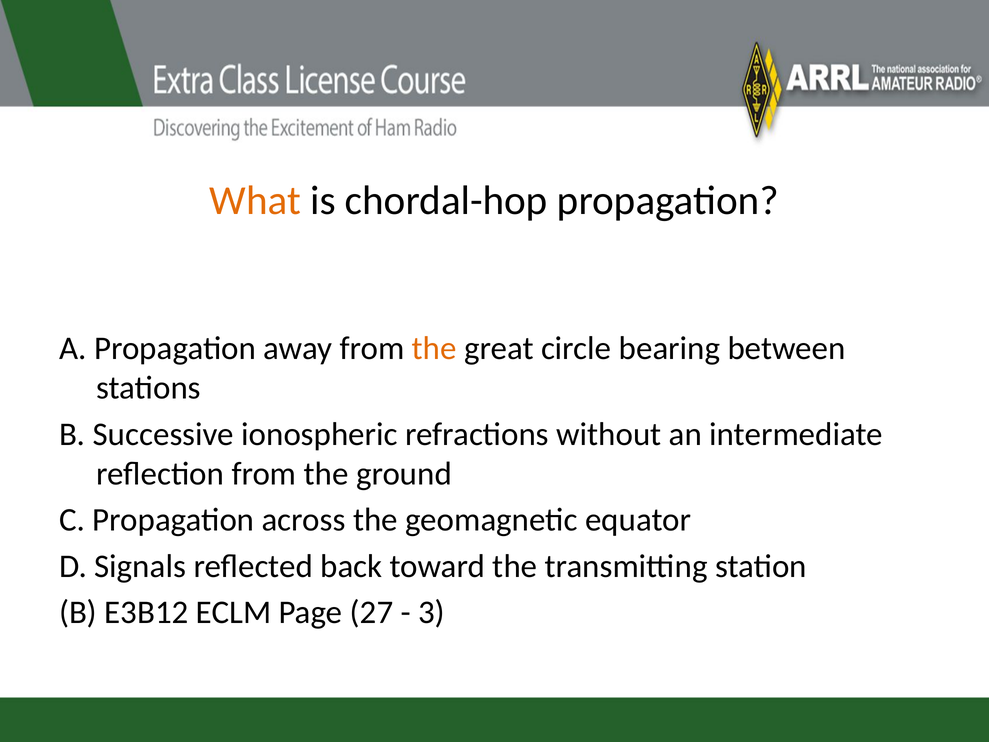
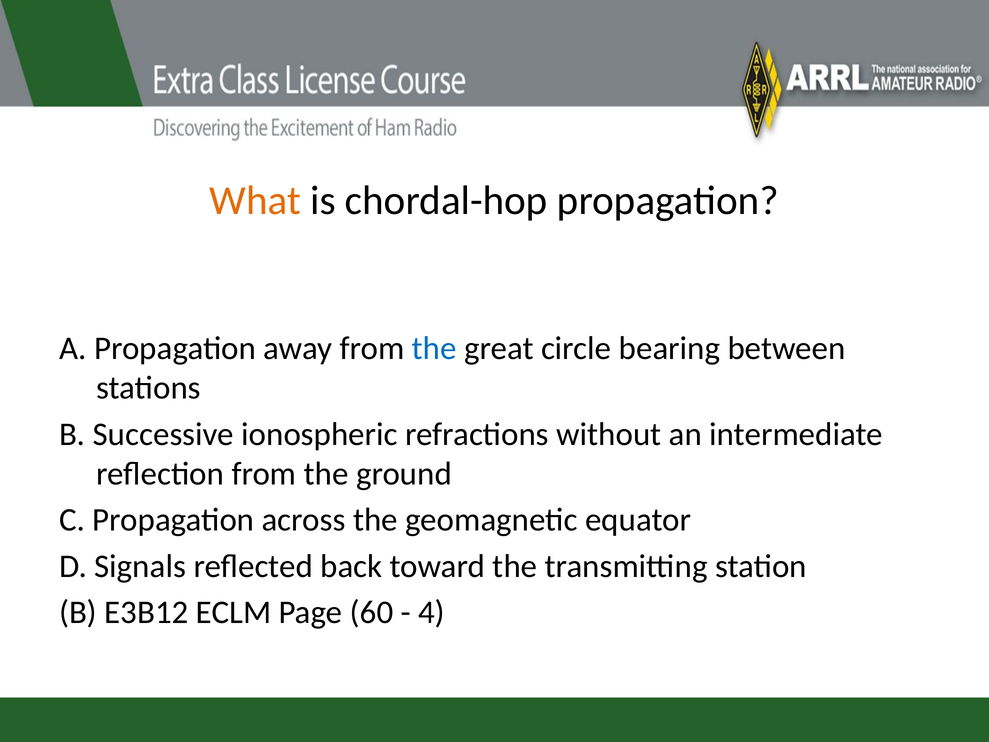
the colour: orange -> blue (434, 348)
27: 27 -> 60 (372, 612)
3: 3 -> 4 (432, 612)
